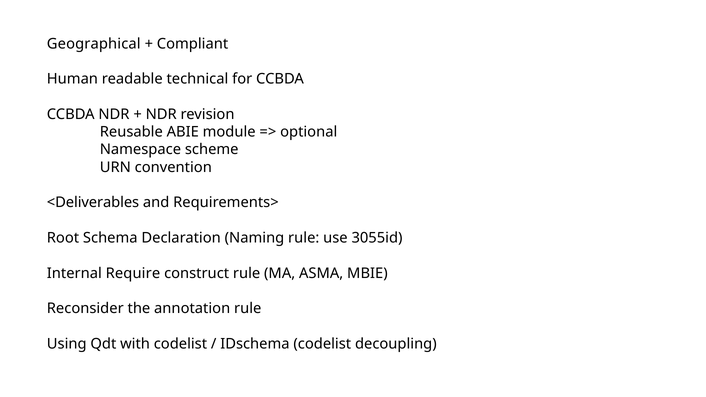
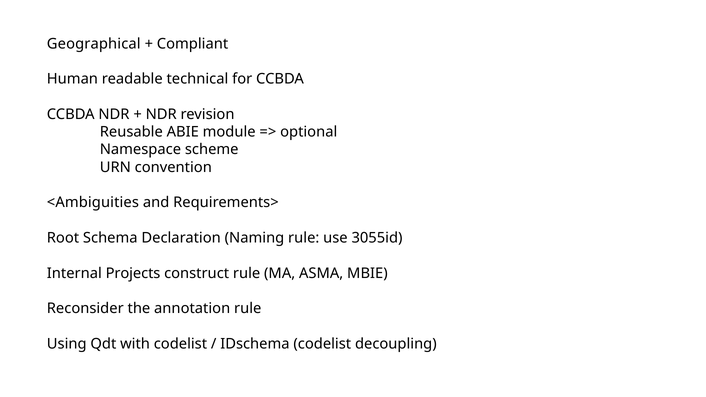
<Deliverables: <Deliverables -> <Ambiguities (93, 203)
Require: Require -> Projects (133, 273)
